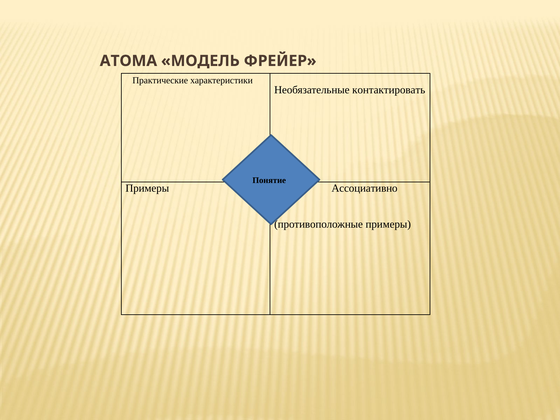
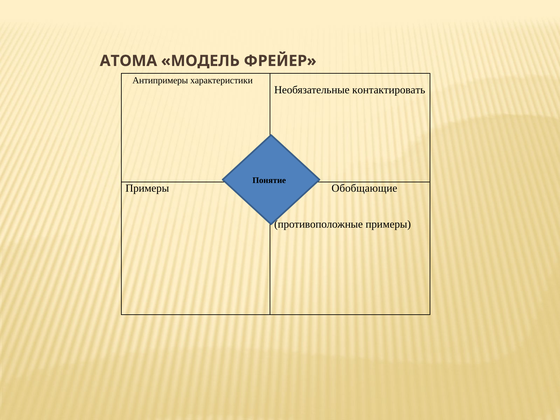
Практические: Практические -> Антипримеры (160, 81)
Ассоциативно: Ассоциативно -> Обобщающие (364, 188)
